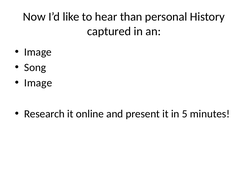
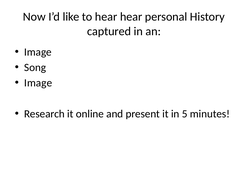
hear than: than -> hear (131, 17)
